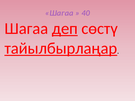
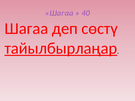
деп underline: present -> none (65, 29)
